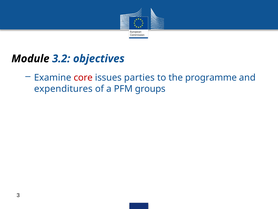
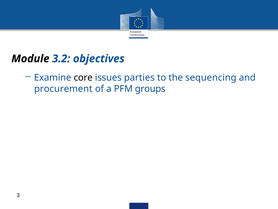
core colour: red -> black (83, 77)
programme: programme -> sequencing (211, 77)
expenditures: expenditures -> procurement (63, 89)
